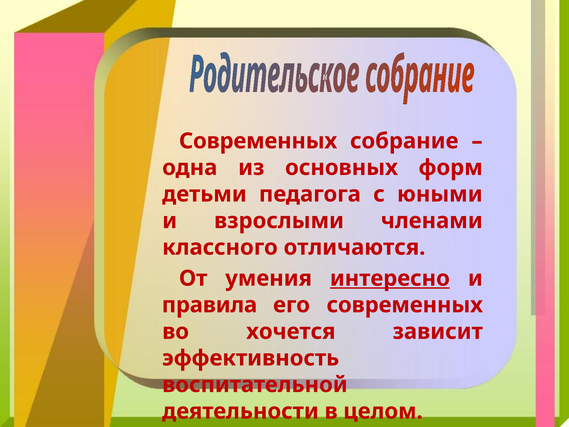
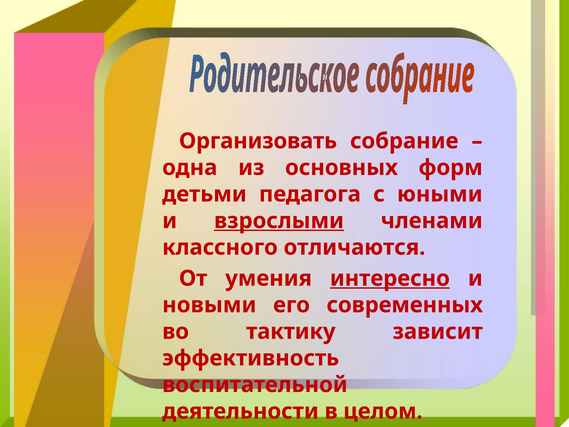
Современных: Современных -> Организовать (258, 141)
взрослыми underline: none -> present (279, 221)
правила: правила -> новыми (209, 305)
хочется: хочется -> тактику (291, 331)
